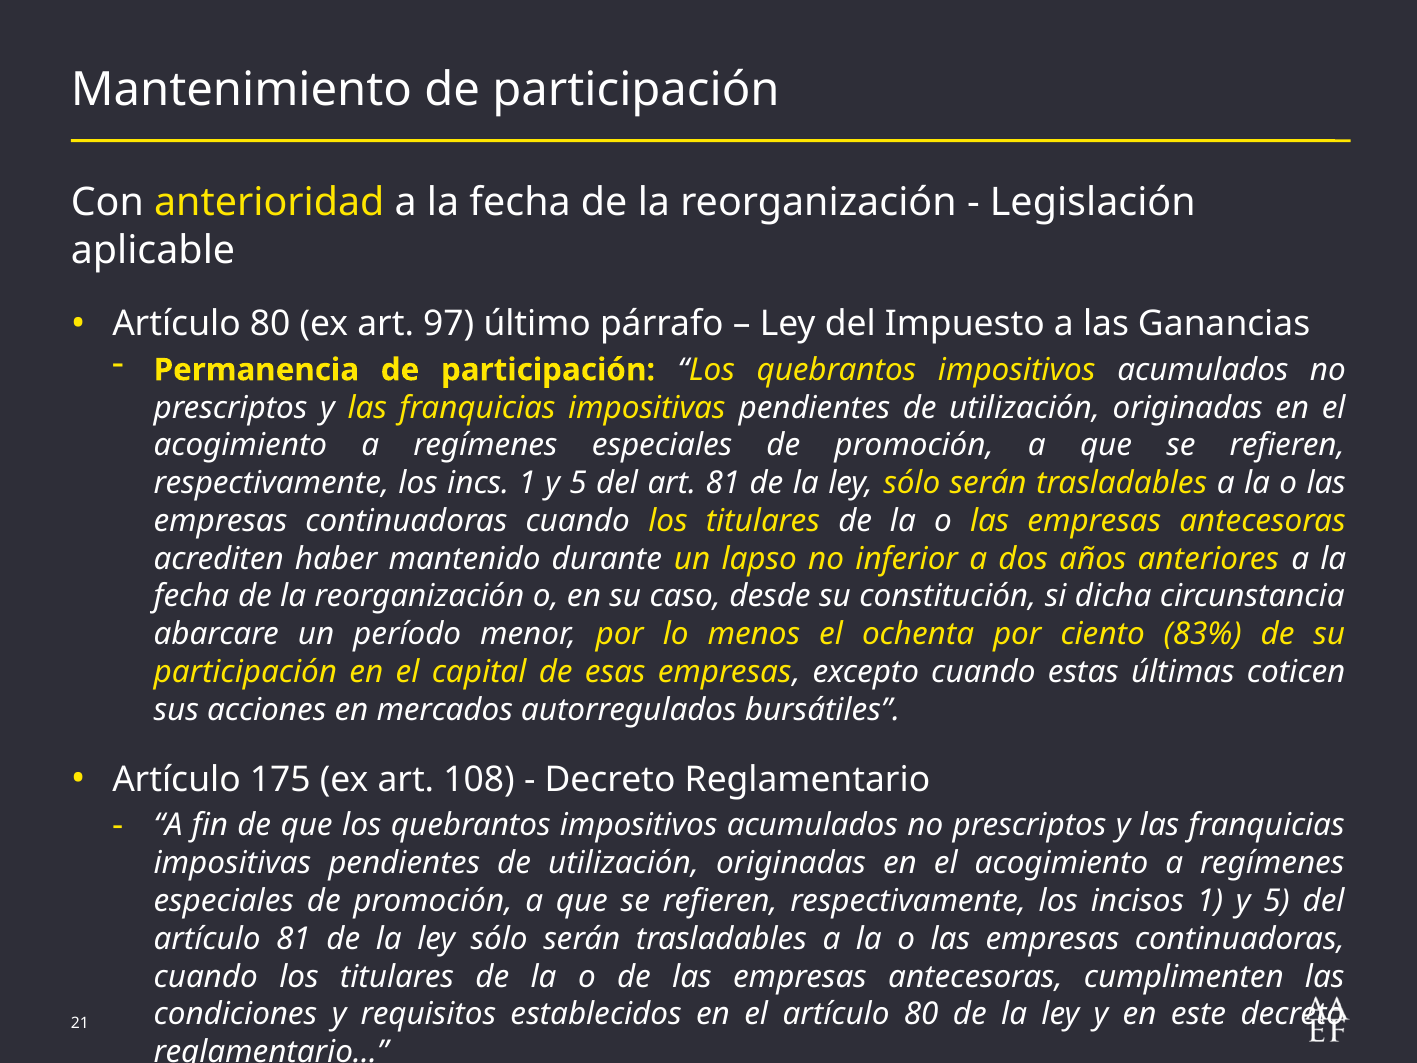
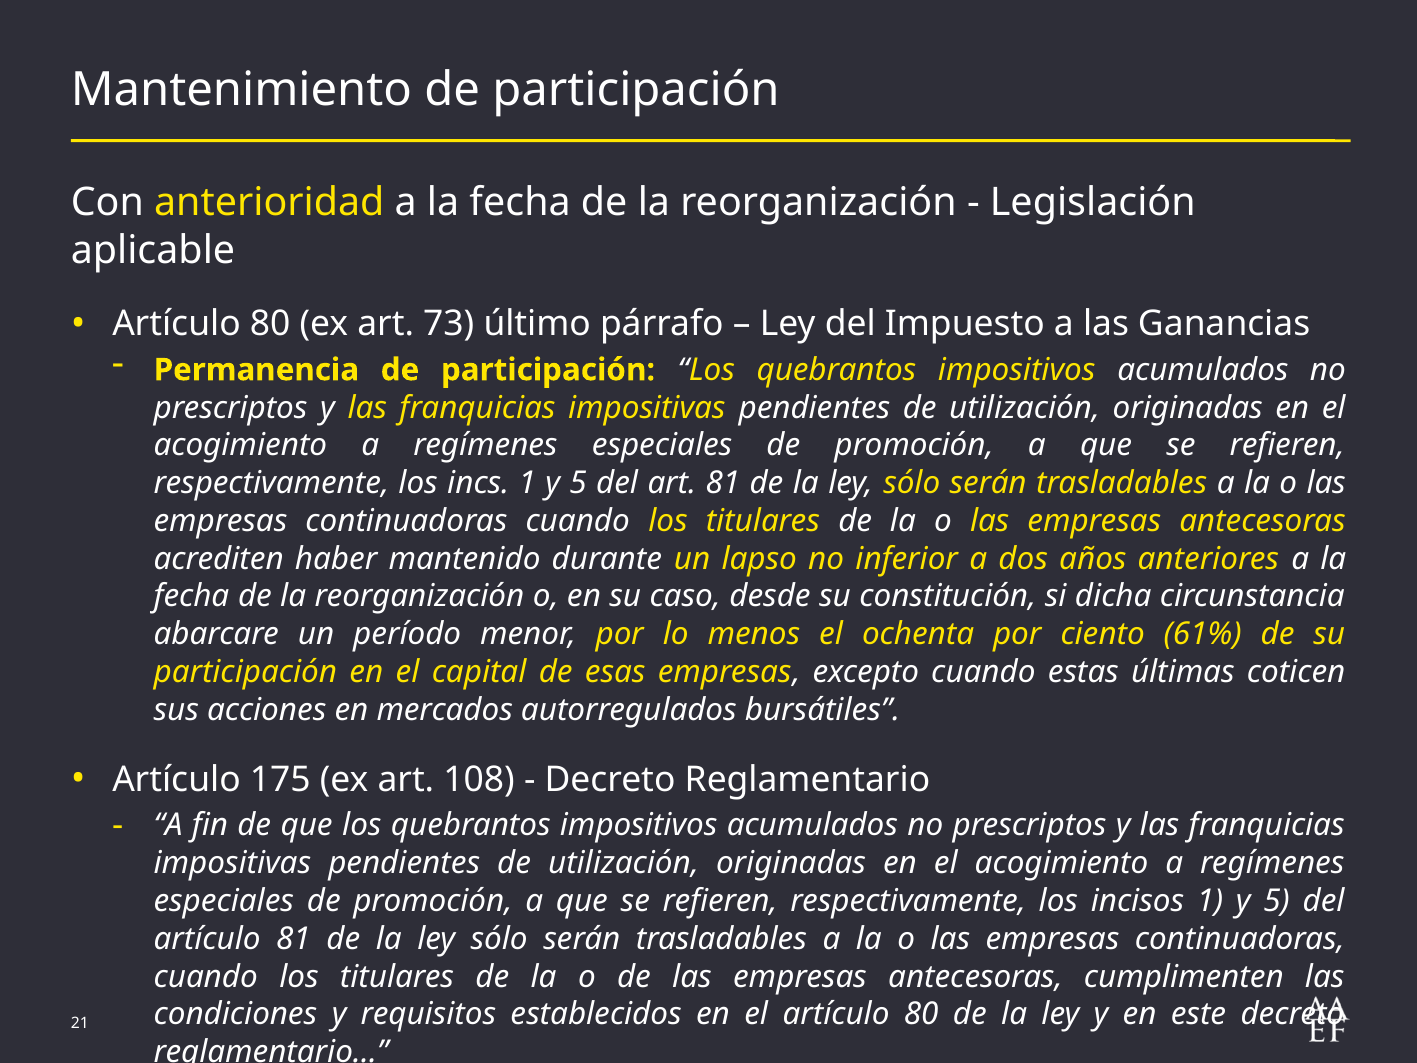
97: 97 -> 73 (449, 324)
83%: 83% -> 61% (1203, 634)
